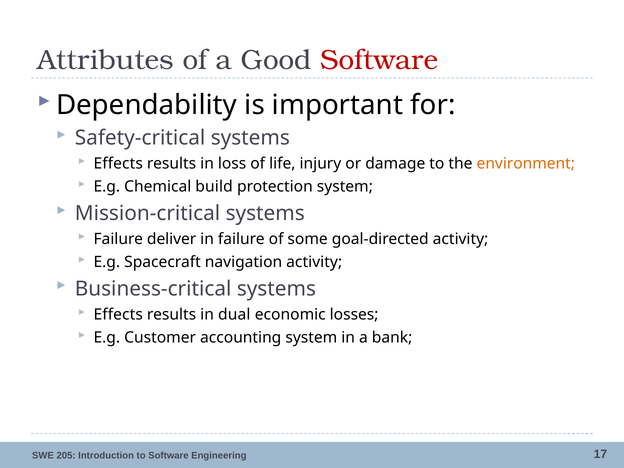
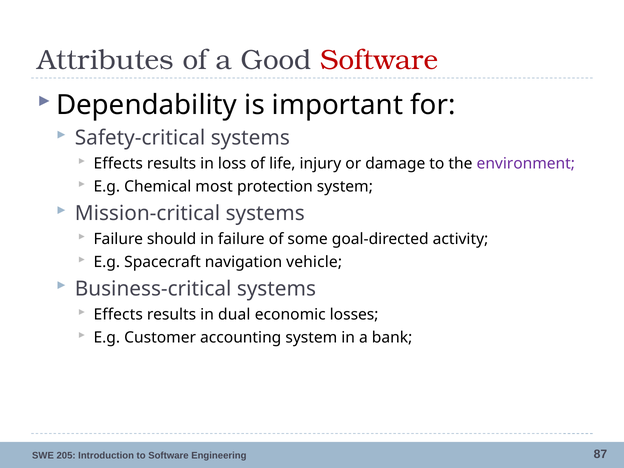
environment colour: orange -> purple (526, 164)
build: build -> most (214, 187)
deliver: deliver -> should (172, 239)
navigation activity: activity -> vehicle (314, 262)
17: 17 -> 87 (600, 454)
